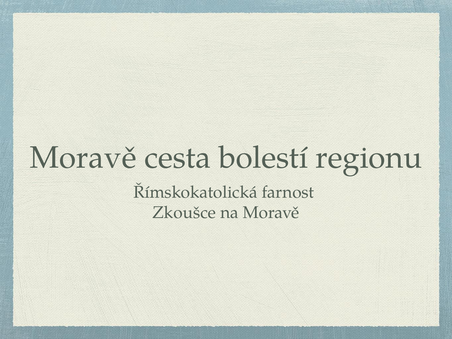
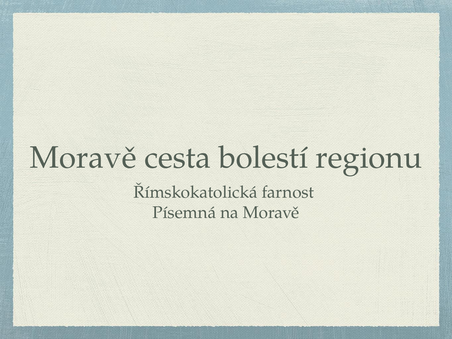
Zkoušce: Zkoušce -> Písemná (184, 213)
